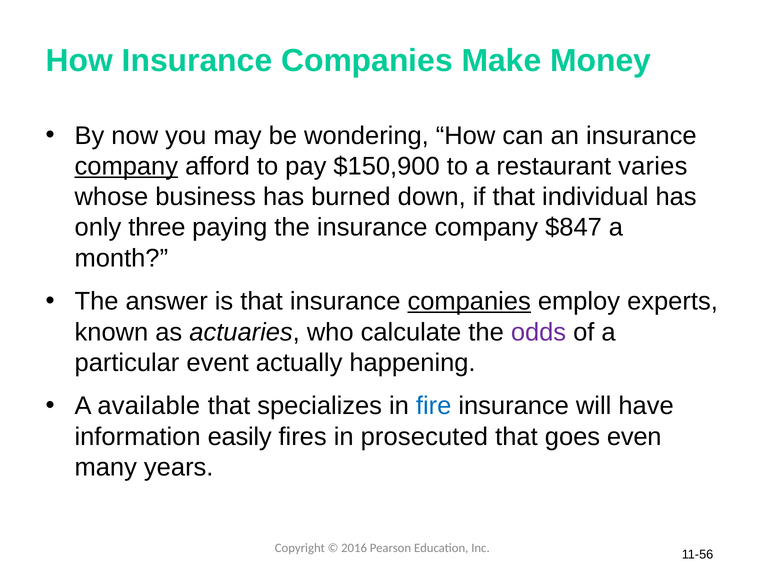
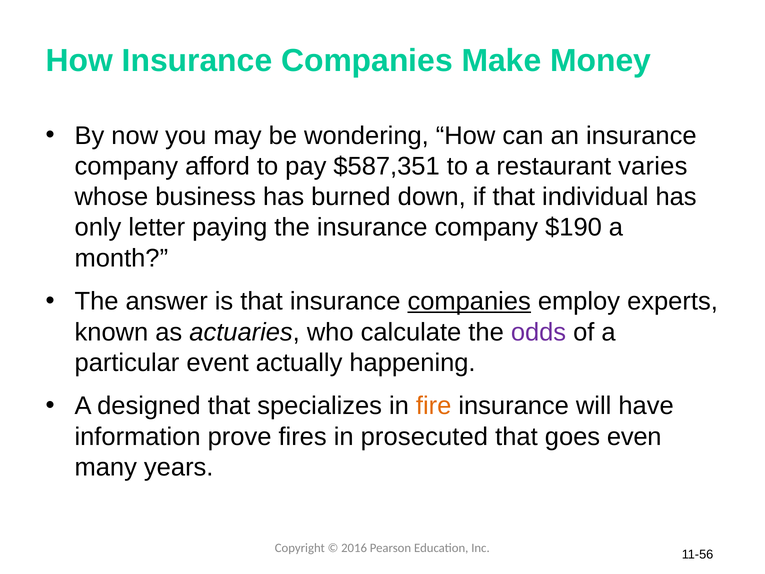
company underline: present -> none (126, 166)
$150,900: $150,900 -> $587,351 (387, 166)
three: three -> letter (157, 227)
$847: $847 -> $190 (574, 227)
available: available -> designed (149, 406)
fire colour: blue -> orange (434, 406)
easily: easily -> prove (240, 436)
